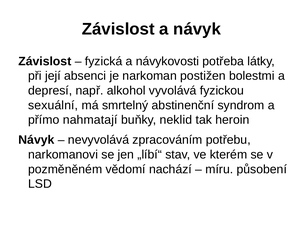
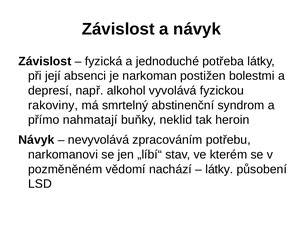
návykovosti: návykovosti -> jednoduché (167, 61)
sexuální: sexuální -> rakoviny (53, 105)
míru: míru -> látky (219, 169)
